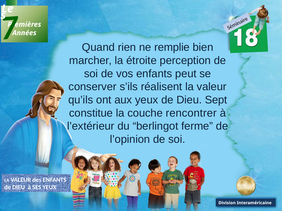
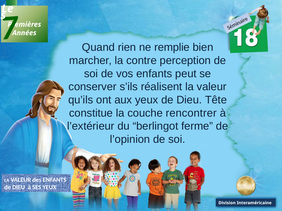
étroite: étroite -> contre (141, 61)
Sept: Sept -> Tête (216, 100)
